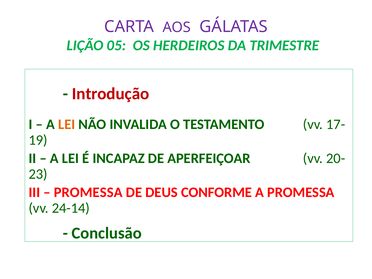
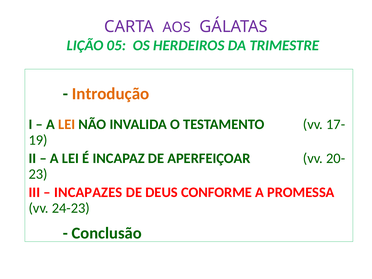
Introdução colour: red -> orange (111, 94)
PROMESSA: PROMESSA -> INCAPAZES (88, 192)
24-14: 24-14 -> 24-23 (71, 208)
